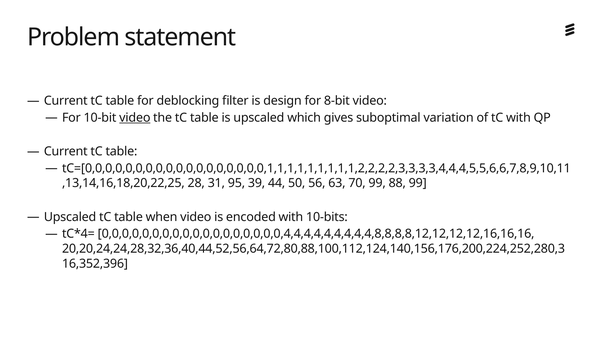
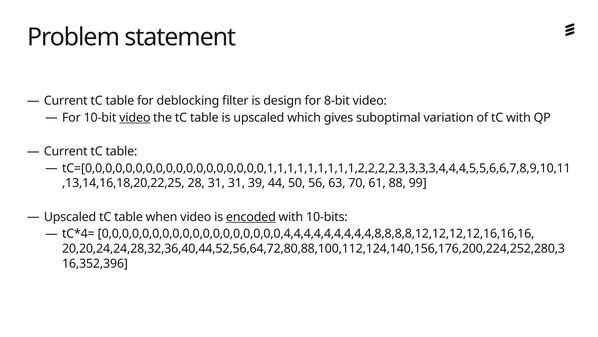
31 95: 95 -> 31 (236, 183)
70 99: 99 -> 61 (377, 183)
encoded underline: none -> present (251, 217)
